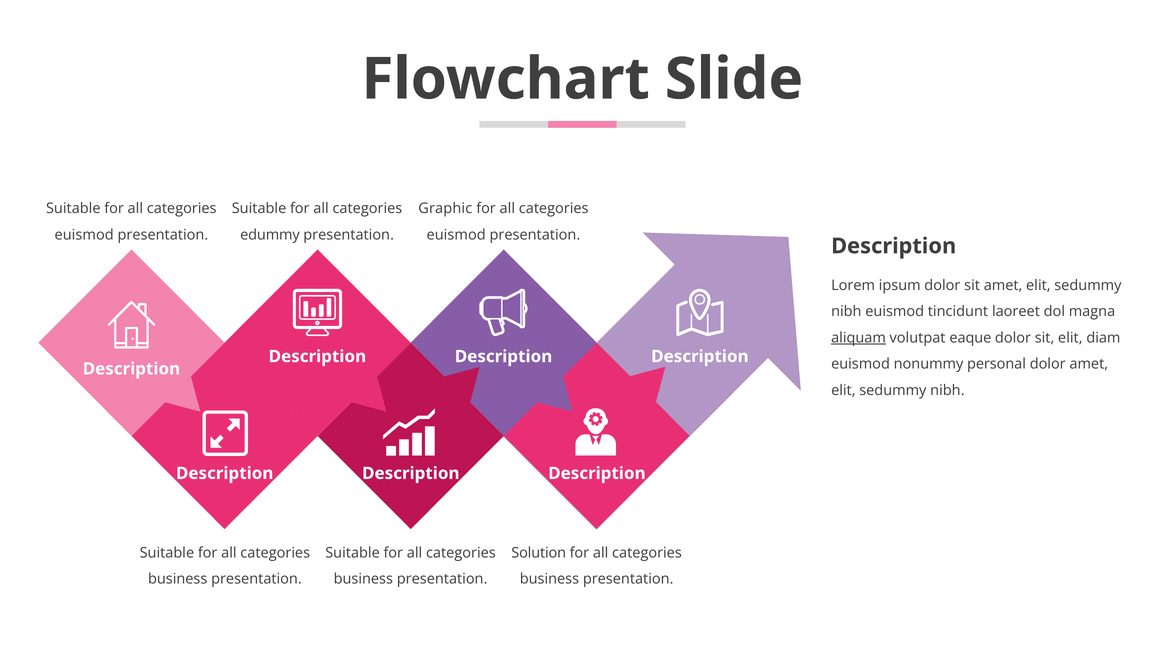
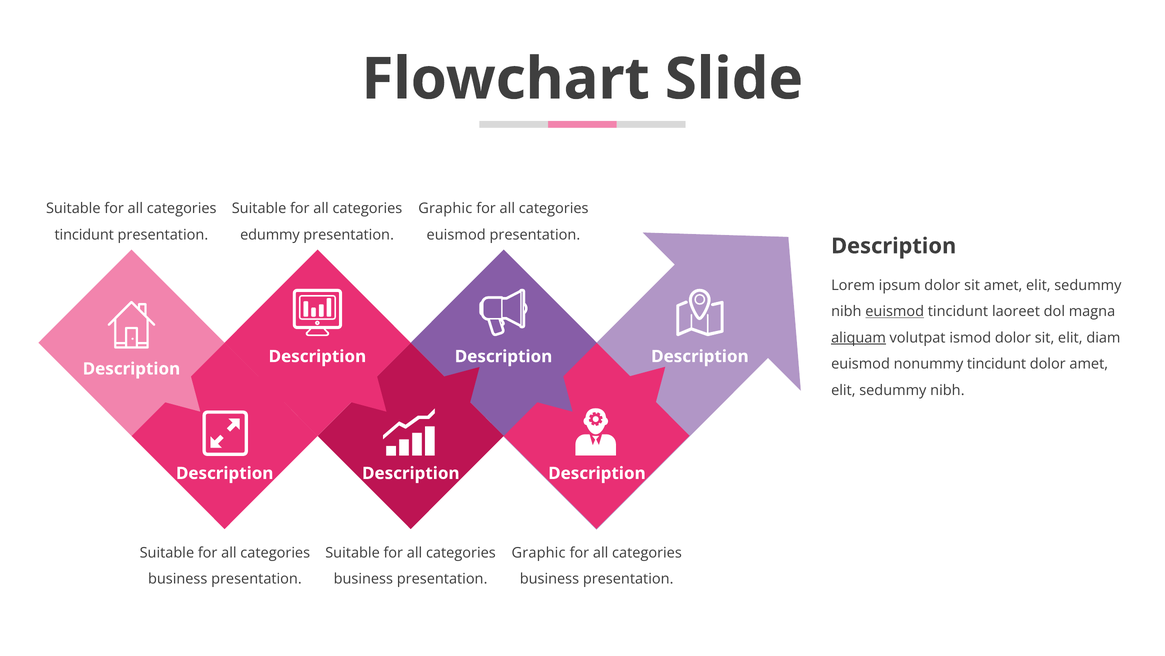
euismod: euismod -> tincidunt (84, 235)
euismod underline: none -> present (895, 311)
eaque: eaque -> ismod (970, 337)
nonummy personal: personal -> tincidunt (997, 364)
Solution: Solution -> Graphic (539, 552)
